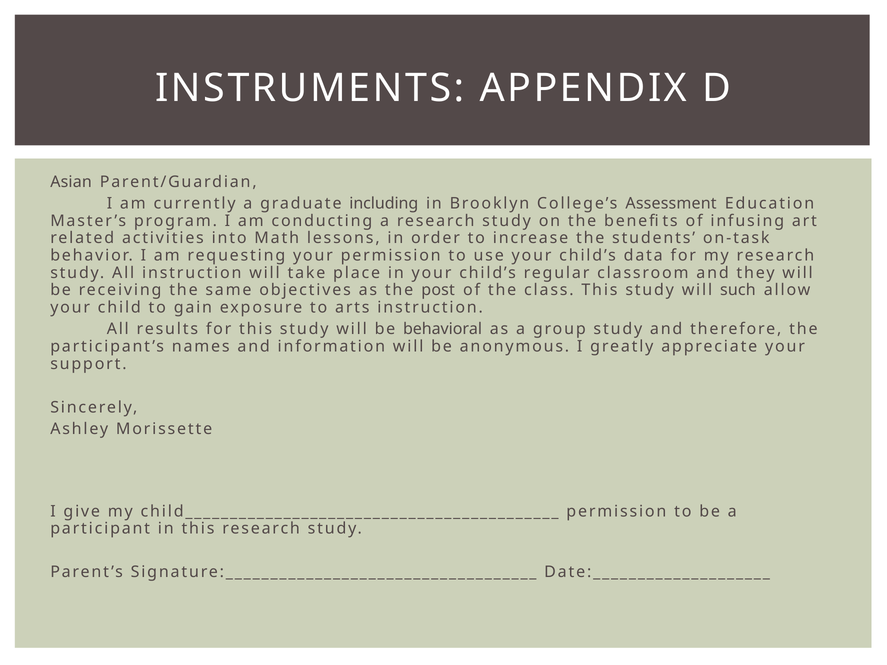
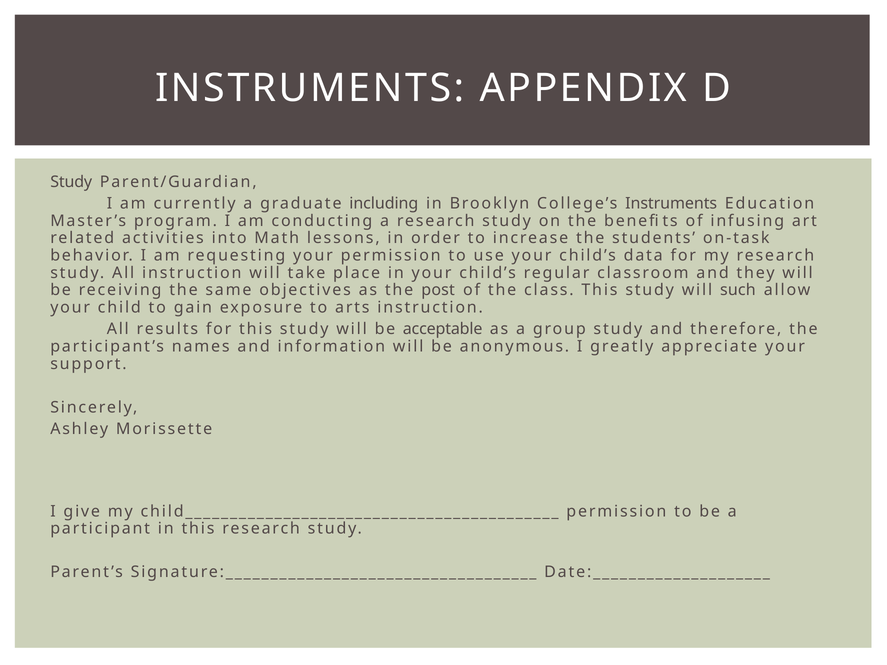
Asian: Asian -> Study (71, 182)
College’s Assessment: Assessment -> Instruments (671, 204)
behavioral: behavioral -> acceptable (443, 329)
